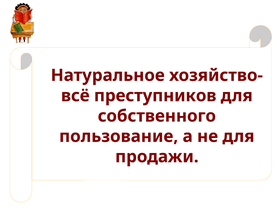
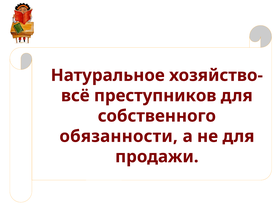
пользование: пользование -> обязанности (119, 136)
